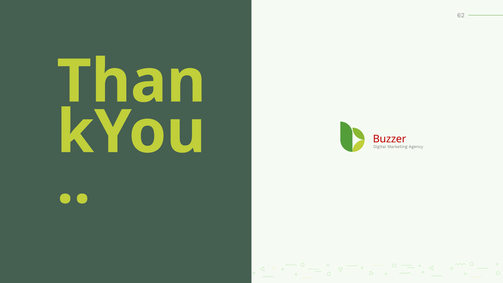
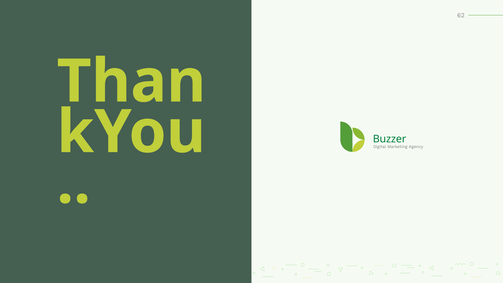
Buzzer colour: red -> green (390, 139)
